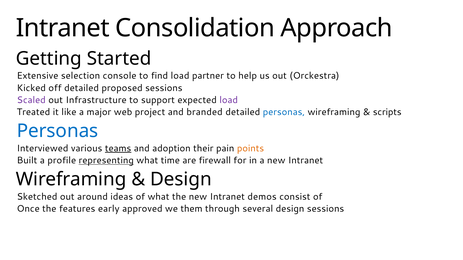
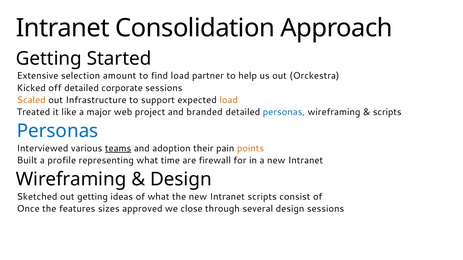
console: console -> amount (120, 76)
proposed: proposed -> corporate (122, 88)
Scaled colour: purple -> orange (31, 100)
load colour: purple -> orange (229, 100)
representing underline: present -> none (106, 161)
out around: around -> getting (93, 197)
Intranet demos: demos -> scripts (262, 197)
early: early -> sizes (109, 209)
them: them -> close (192, 209)
